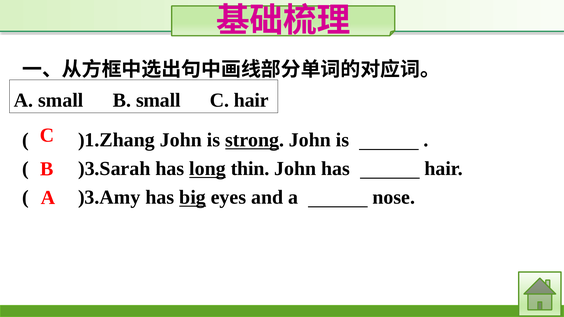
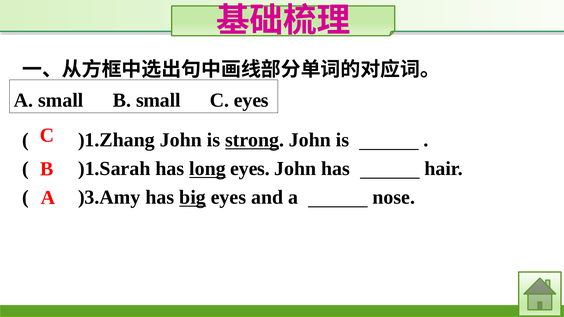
C hair: hair -> eyes (251, 100)
)3.Sarah: )3.Sarah -> )1.Sarah (114, 169)
long thin: thin -> eyes (250, 169)
